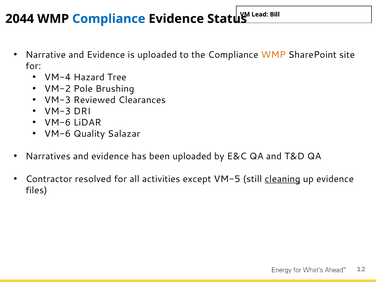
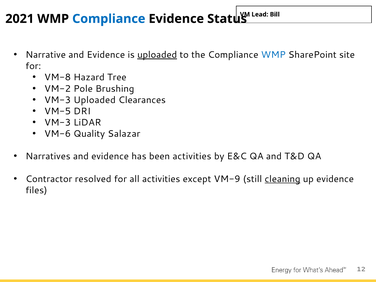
2044: 2044 -> 2021 (20, 19)
uploaded underline: none -> present (157, 55)
WMP colour: orange -> blue (273, 55)
VM-4: VM-4 -> VM-8 (58, 77)
VM-3 Reviewed: Reviewed -> Uploaded (95, 100)
VM-3: VM-3 -> VM-5 (58, 111)
VM-6: VM-6 -> VM-3 (58, 123)
been uploaded: uploaded -> activities (192, 156)
VM-5: VM-5 -> VM-9 (227, 179)
